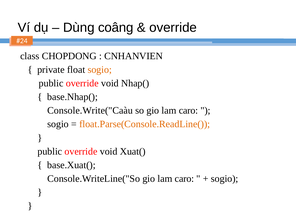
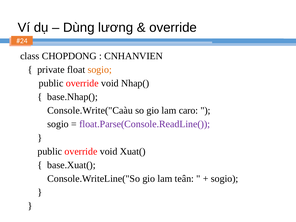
coâng: coâng -> lương (116, 28)
float.Parse(Console.ReadLine( colour: orange -> purple (145, 124)
Console.WriteLine("So gio lam caro: caro -> teân (184, 179)
